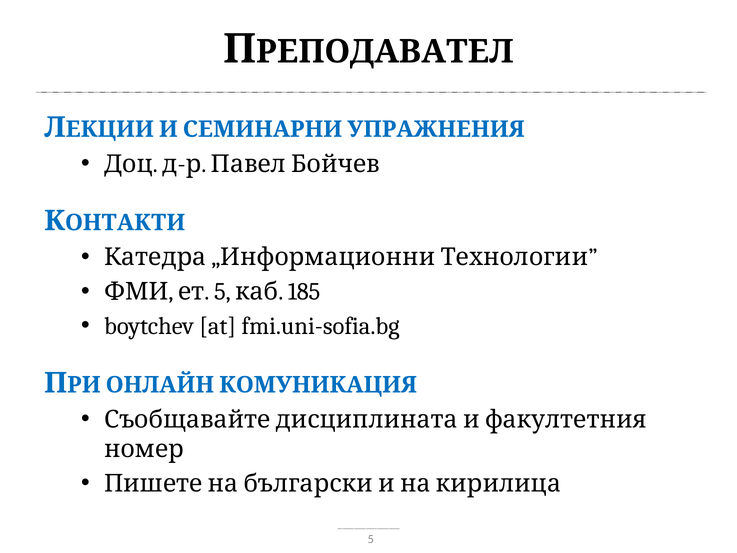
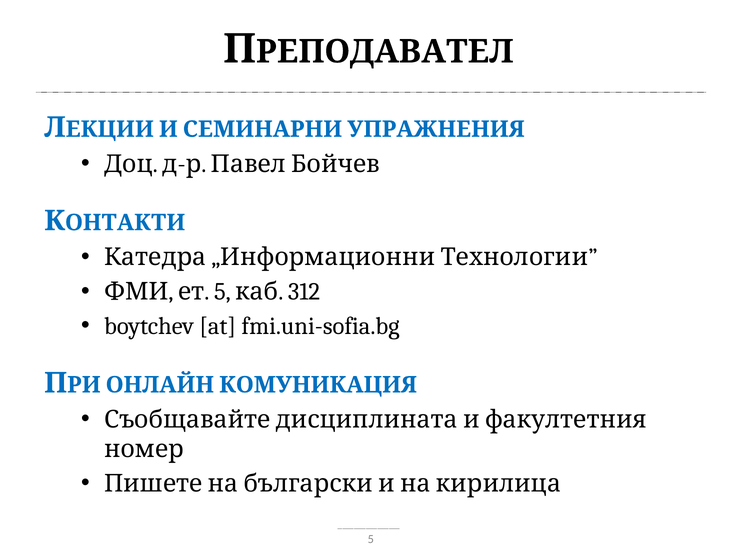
185: 185 -> 312 (304, 292)
